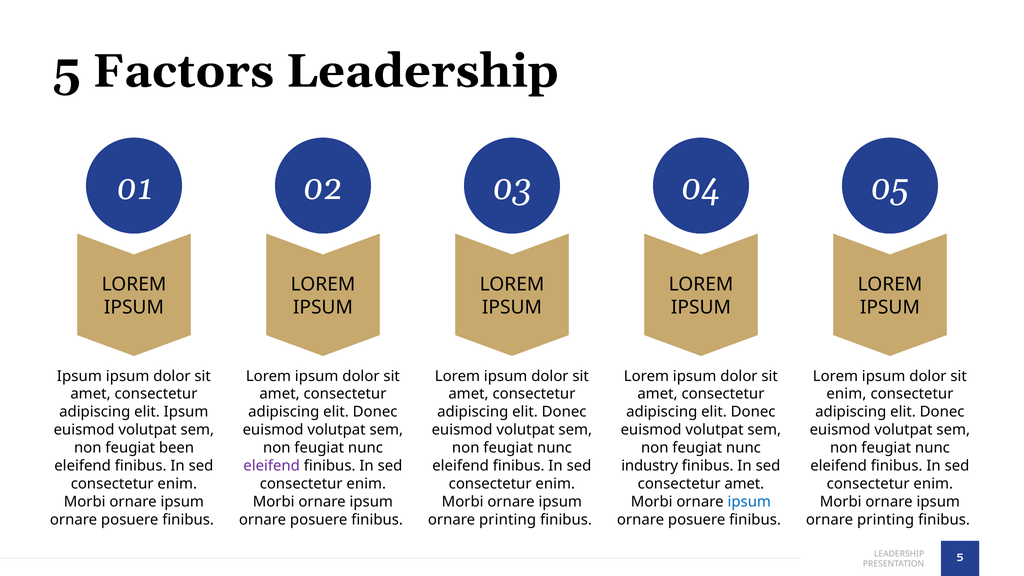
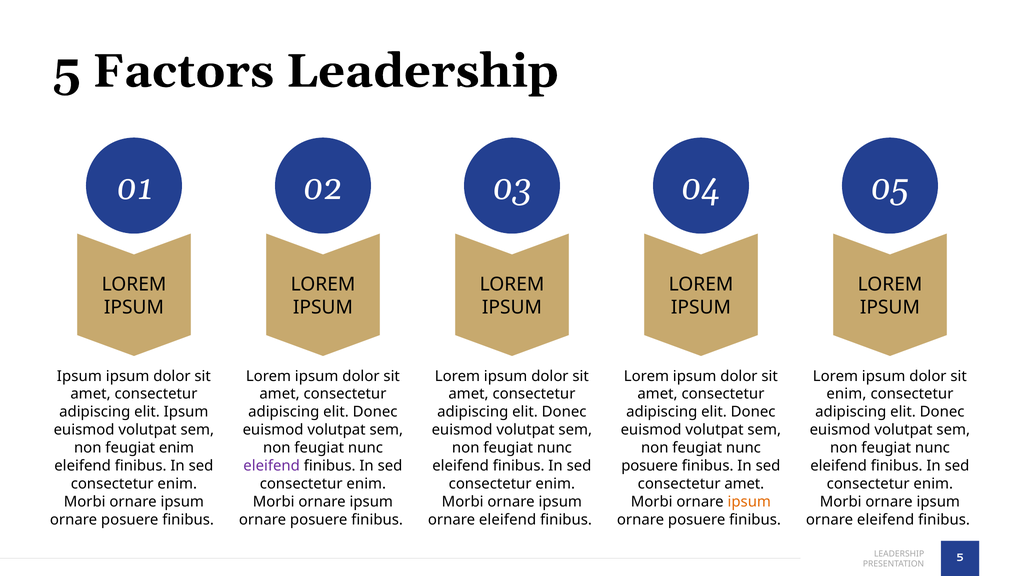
feugiat been: been -> enim (177, 448)
industry: industry -> posuere (650, 466)
ipsum colour: blue -> orange (749, 502)
printing: printing -> eleifend (508, 520)
printing: printing -> eleifend (886, 520)
